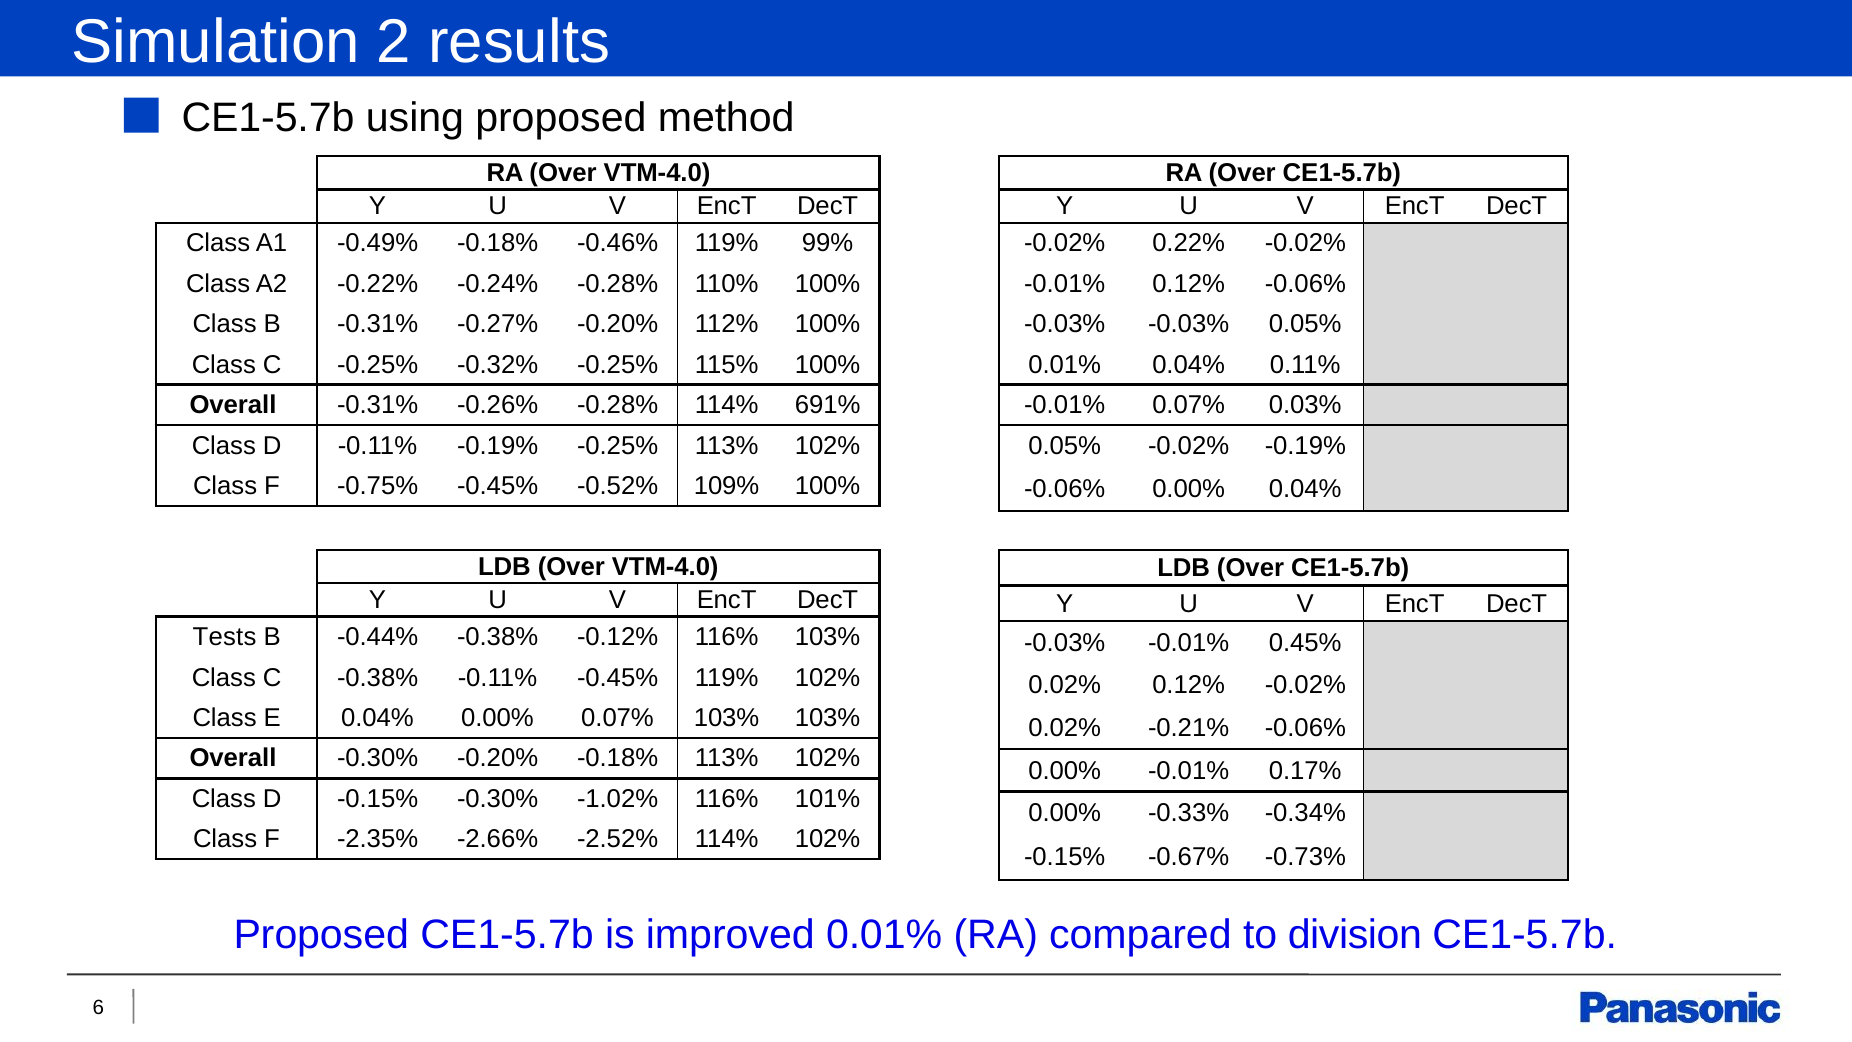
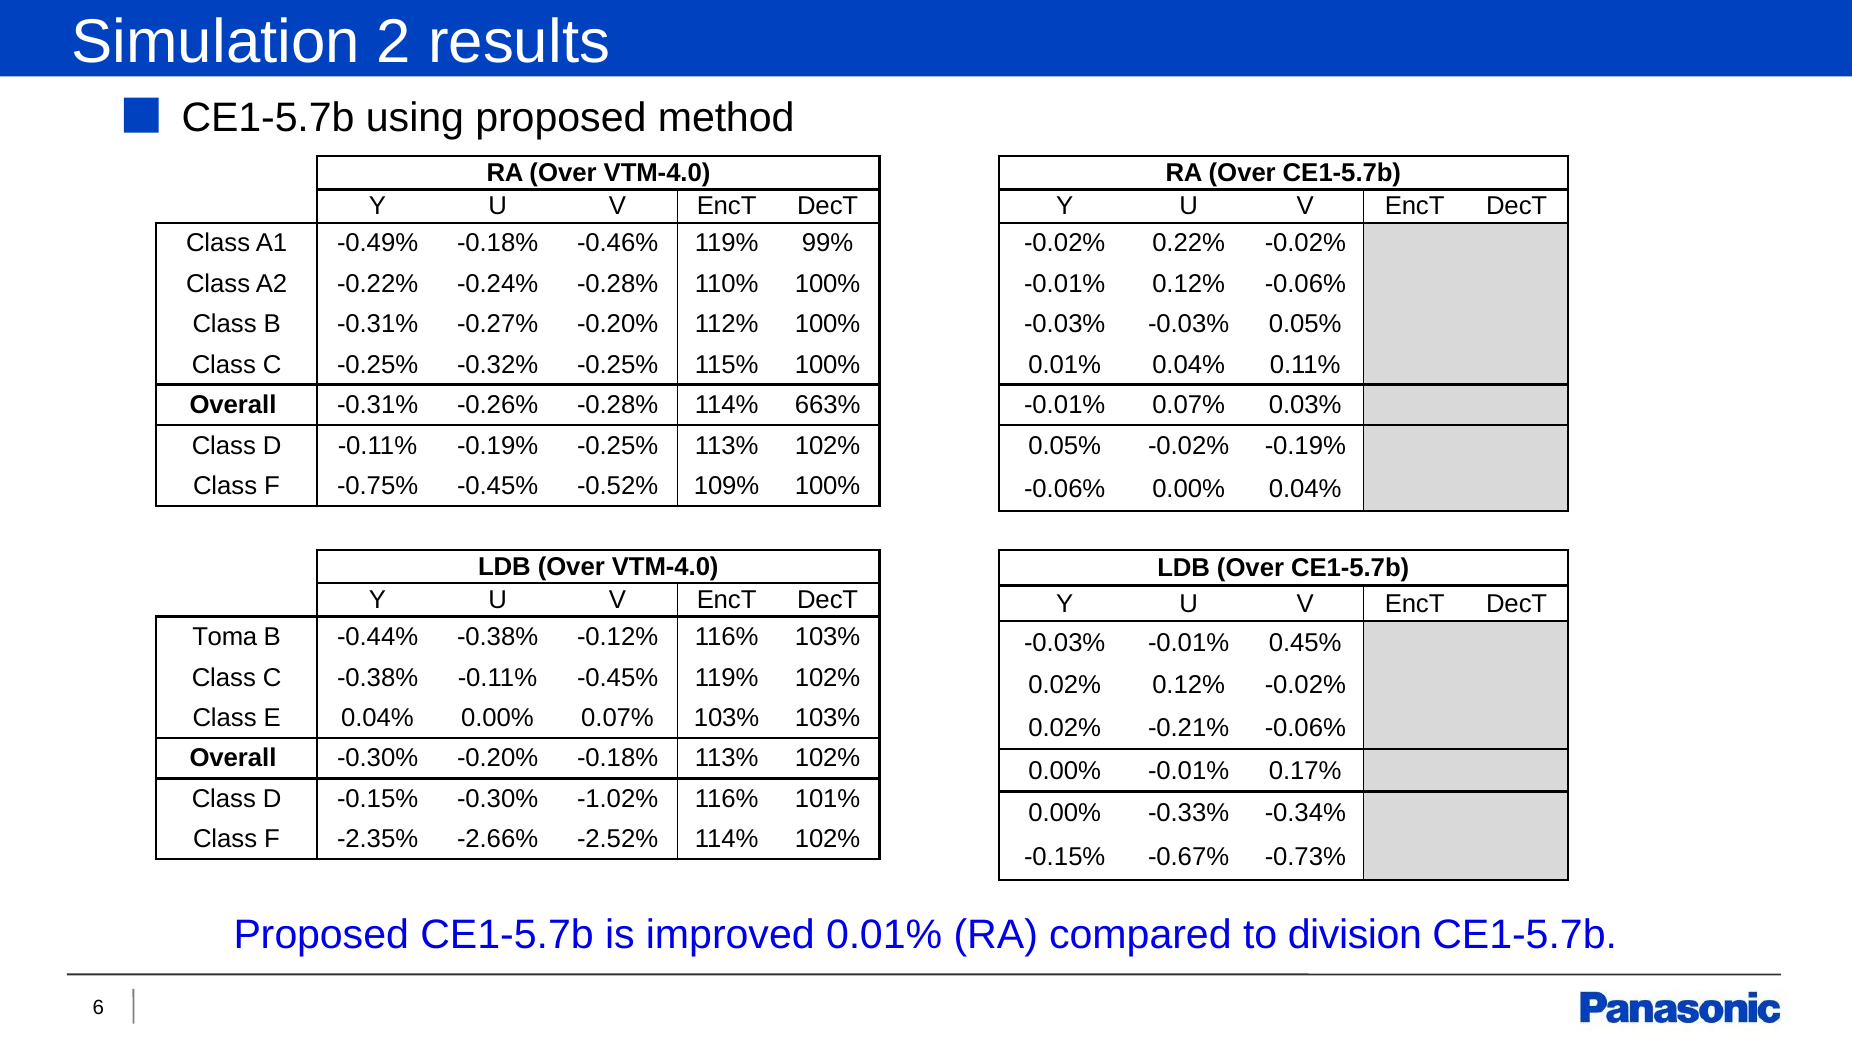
691%: 691% -> 663% (828, 405)
Tests: Tests -> Toma (225, 637)
